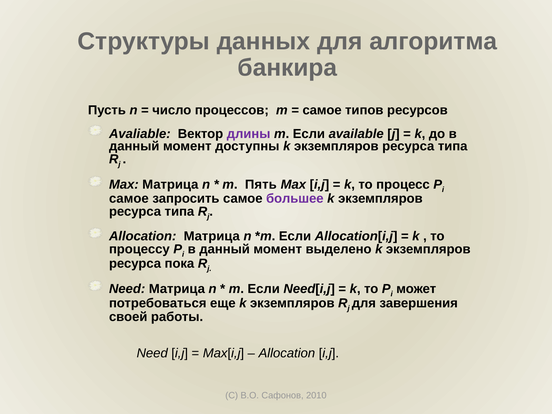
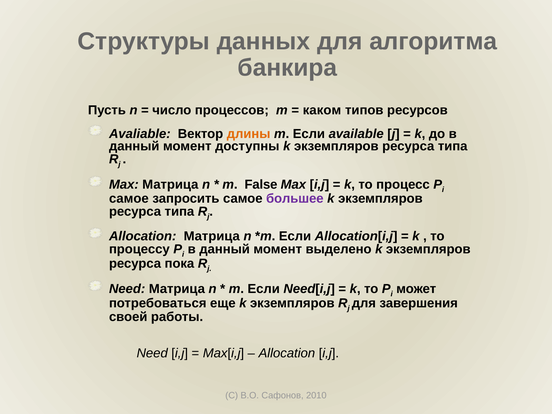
самое: самое -> каком (322, 110)
длины colour: purple -> orange (249, 134)
Пять: Пять -> False (261, 185)
